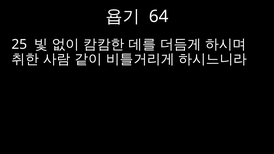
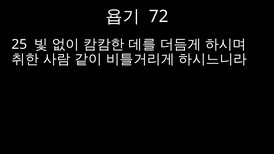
64: 64 -> 72 (159, 16)
